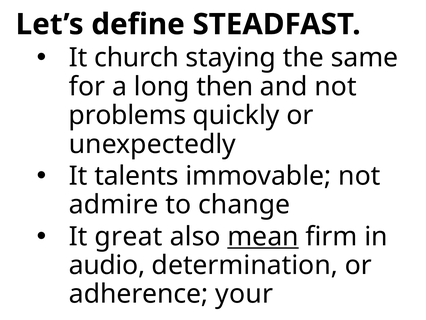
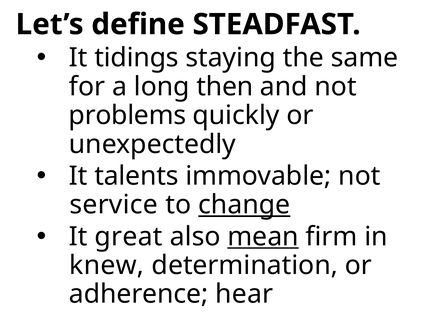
church: church -> tidings (137, 58)
admire: admire -> service (114, 204)
change underline: none -> present (244, 204)
audio: audio -> knew (107, 265)
your: your -> hear (244, 294)
